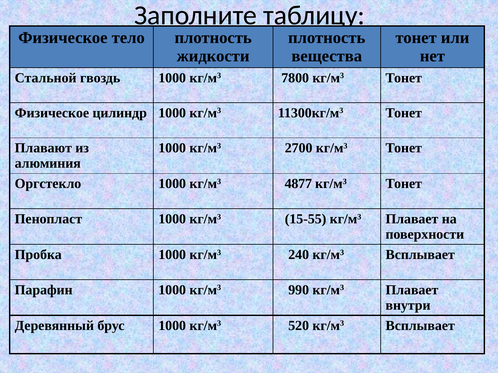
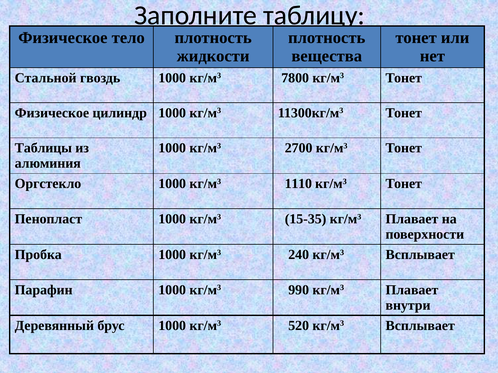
Плавают: Плавают -> Таблицы (43, 148)
4877: 4877 -> 1110 (298, 184)
15-55: 15-55 -> 15-35 (306, 219)
